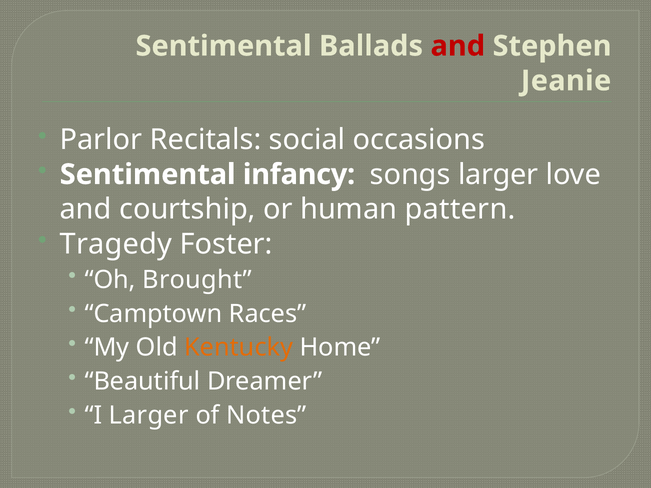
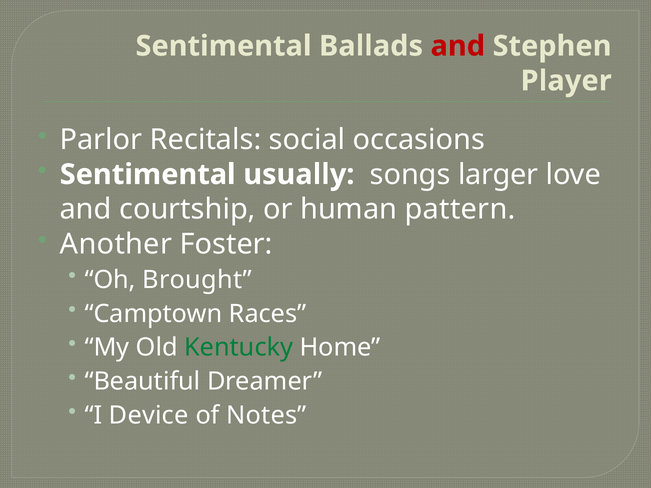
Jeanie: Jeanie -> Player (566, 81)
infancy: infancy -> usually (299, 175)
Tragedy: Tragedy -> Another (116, 244)
Kentucky colour: orange -> green (239, 348)
I Larger: Larger -> Device (149, 416)
